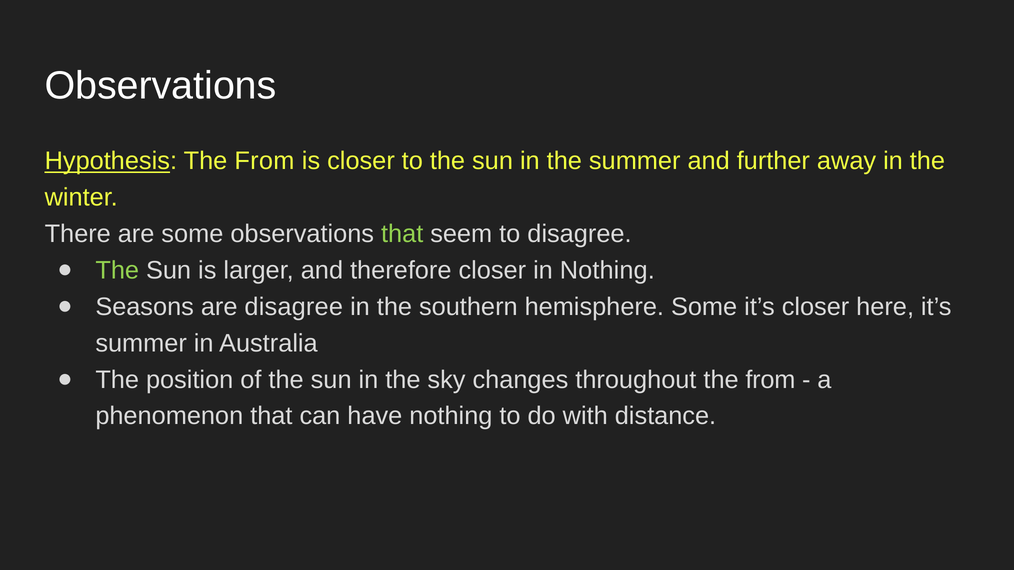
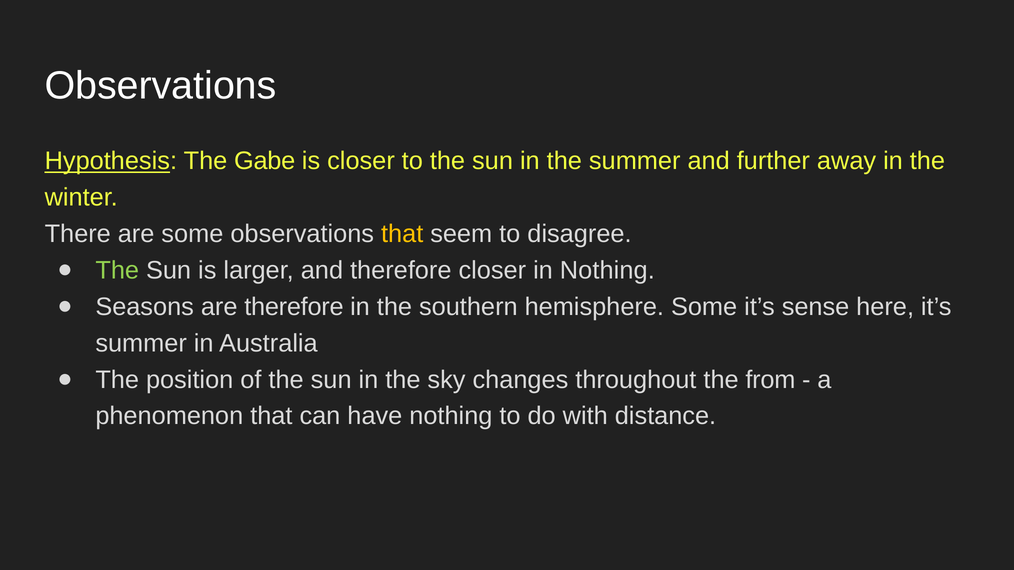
Hypothesis The From: From -> Gabe (265, 161)
that colour: light green -> yellow (402, 234)
are disagree: disagree -> therefore (294, 307)
it’s closer: closer -> sense (816, 307)
